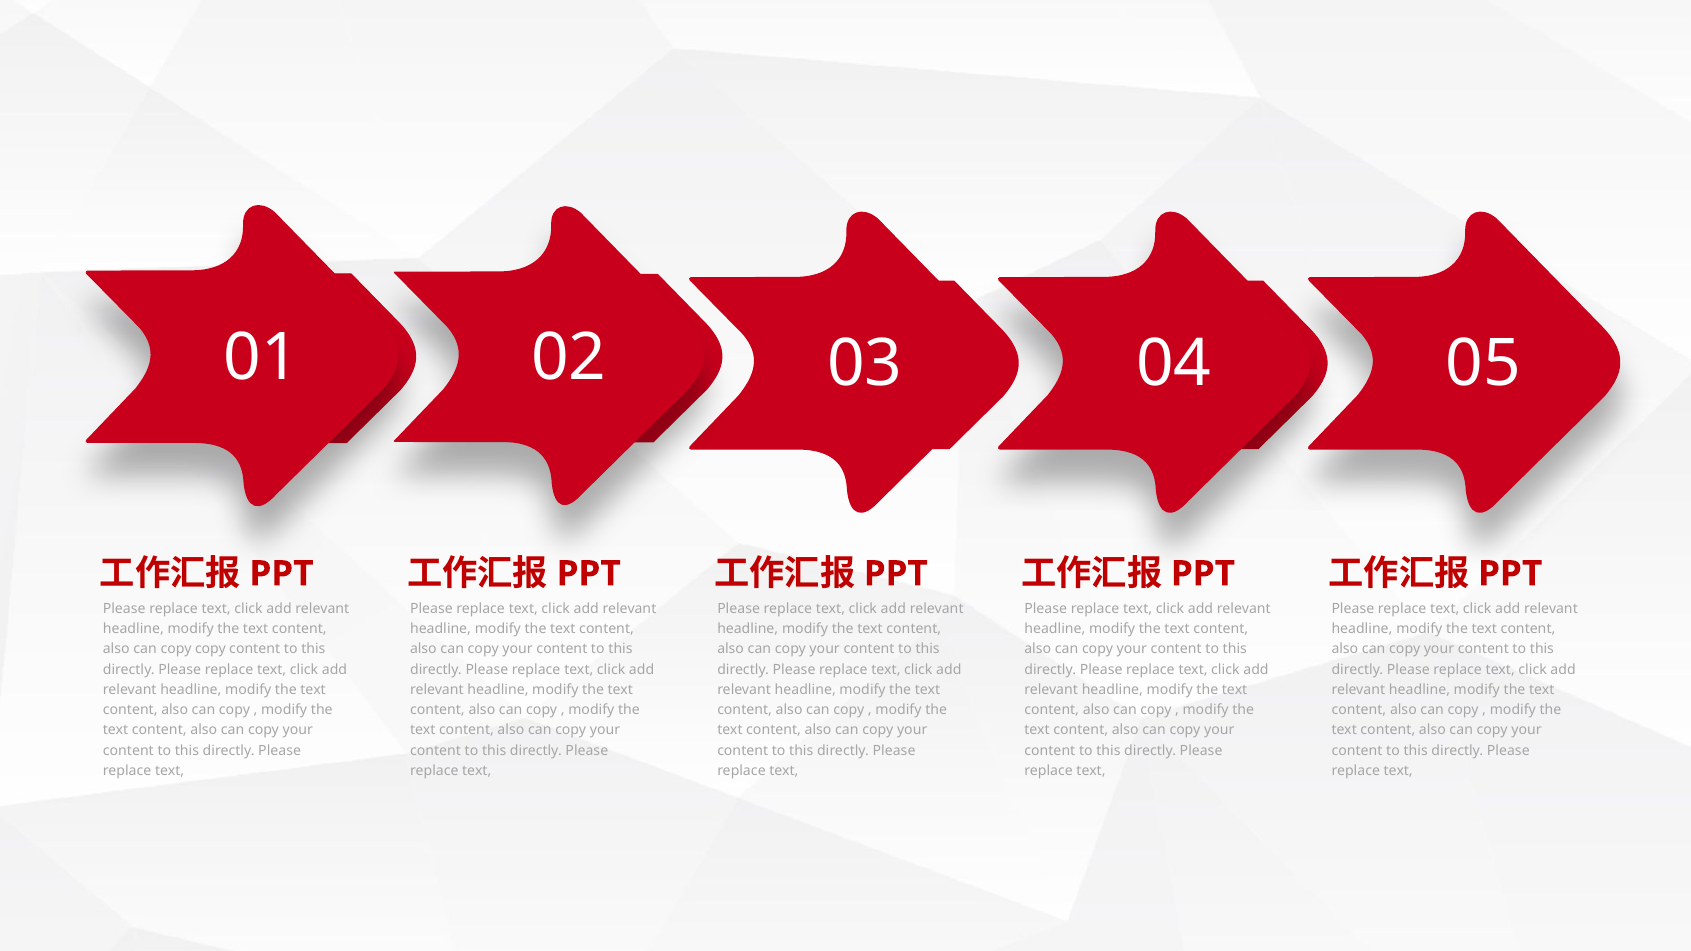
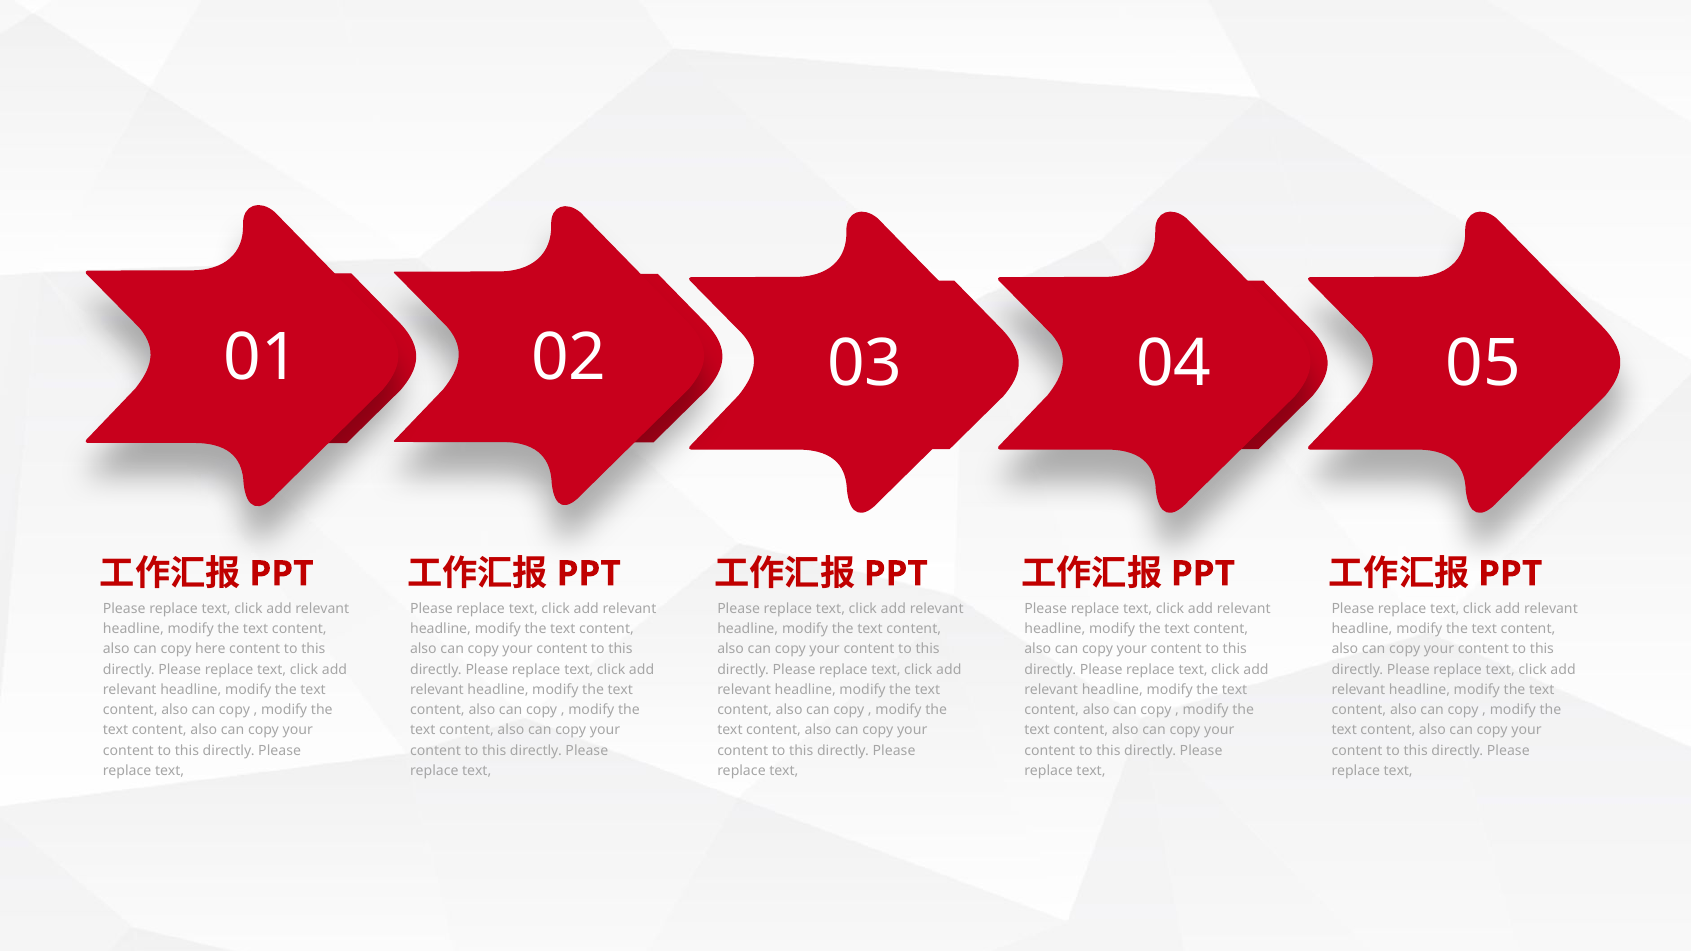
copy copy: copy -> here (210, 649)
